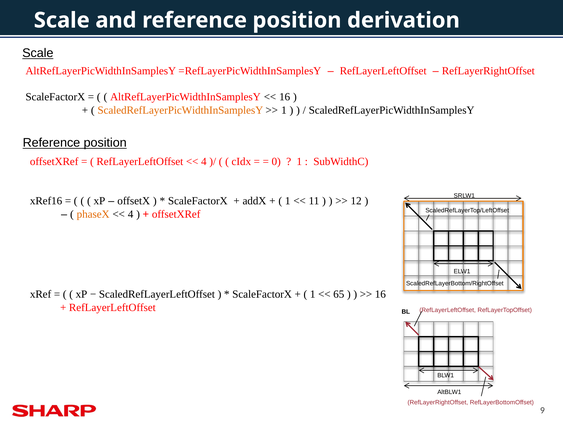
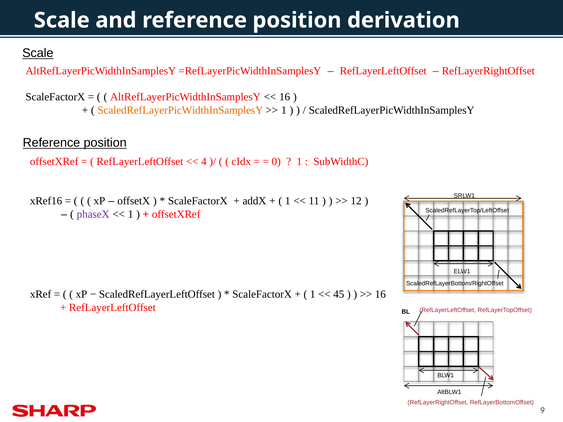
phaseX colour: orange -> purple (93, 214)
4: 4 -> 1 (131, 214)
65: 65 -> 45 (339, 295)
